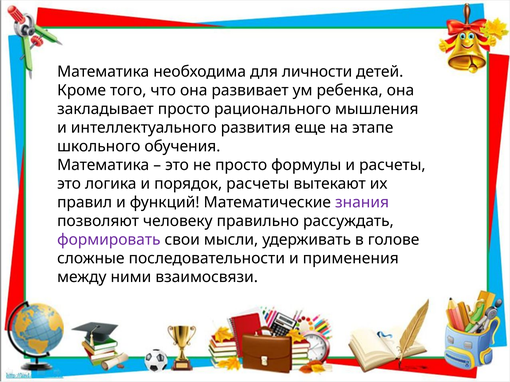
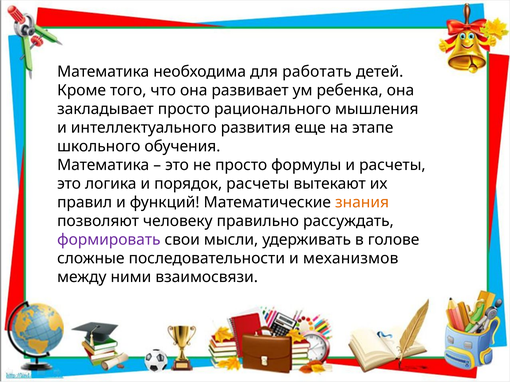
личности: личности -> работать (317, 72)
знания colour: purple -> orange (362, 202)
применения: применения -> механизмов (351, 259)
